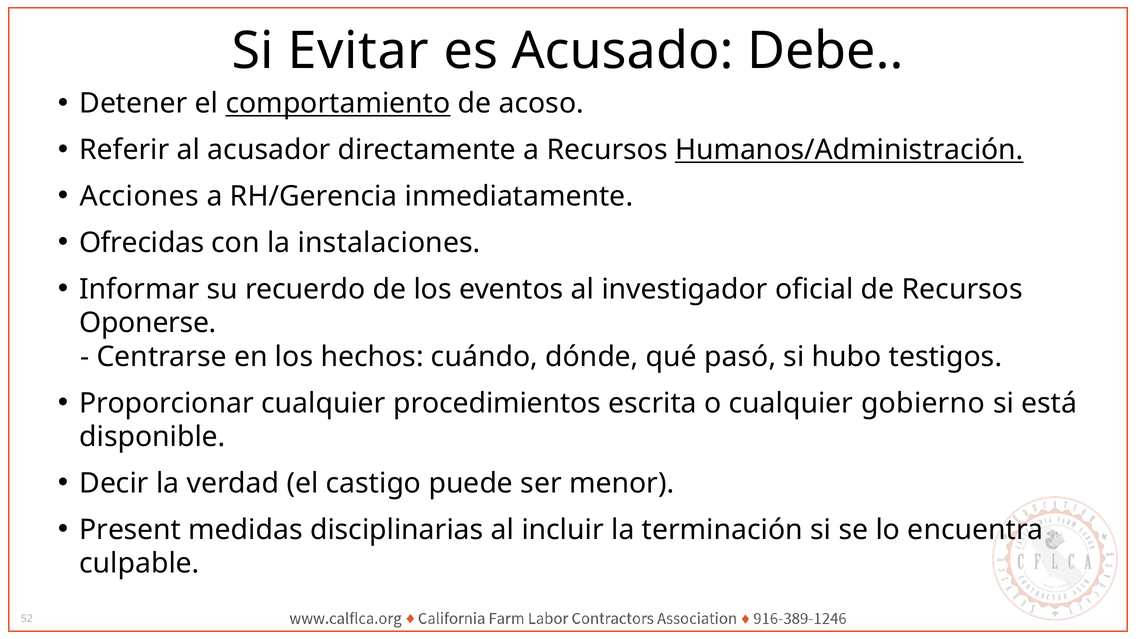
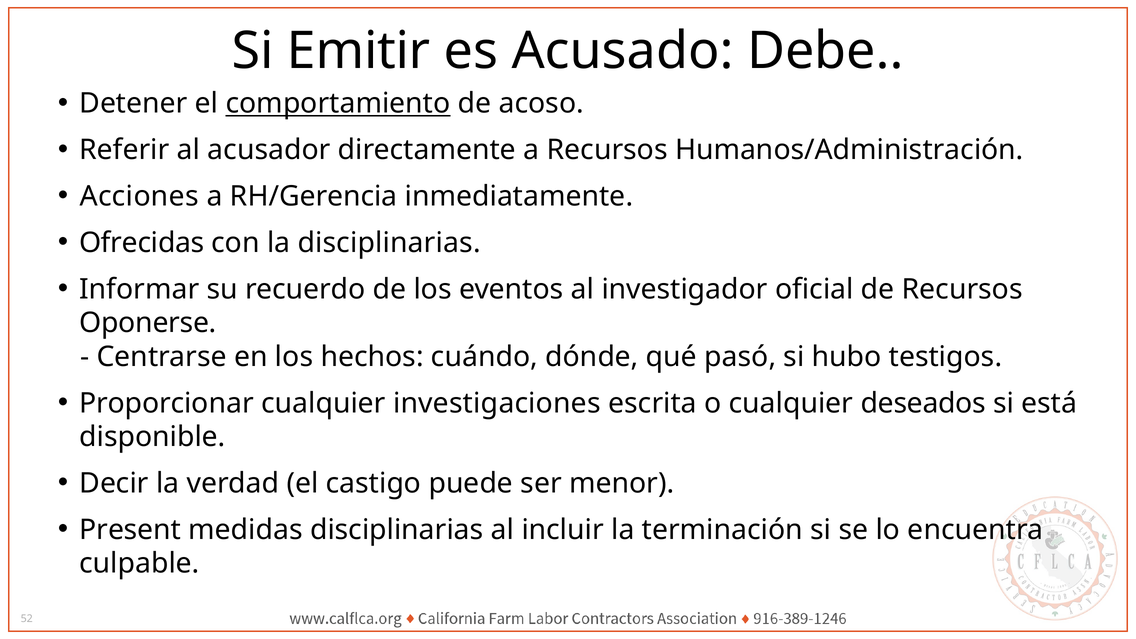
Evitar: Evitar -> Emitir (359, 51)
Humanos/Administración underline: present -> none (849, 150)
la instalaciones: instalaciones -> disciplinarias (389, 243)
procedimientos: procedimientos -> investigaciones (497, 403)
gobierno: gobierno -> deseados (923, 403)
